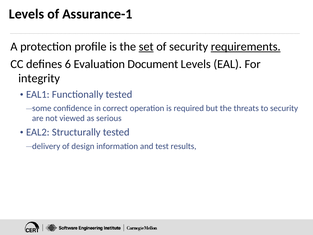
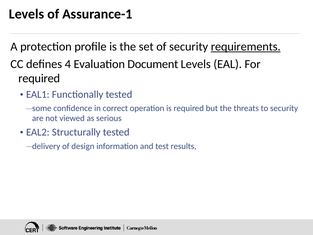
set underline: present -> none (146, 47)
6: 6 -> 4 (68, 64)
integrity: integrity -> required (39, 78)
